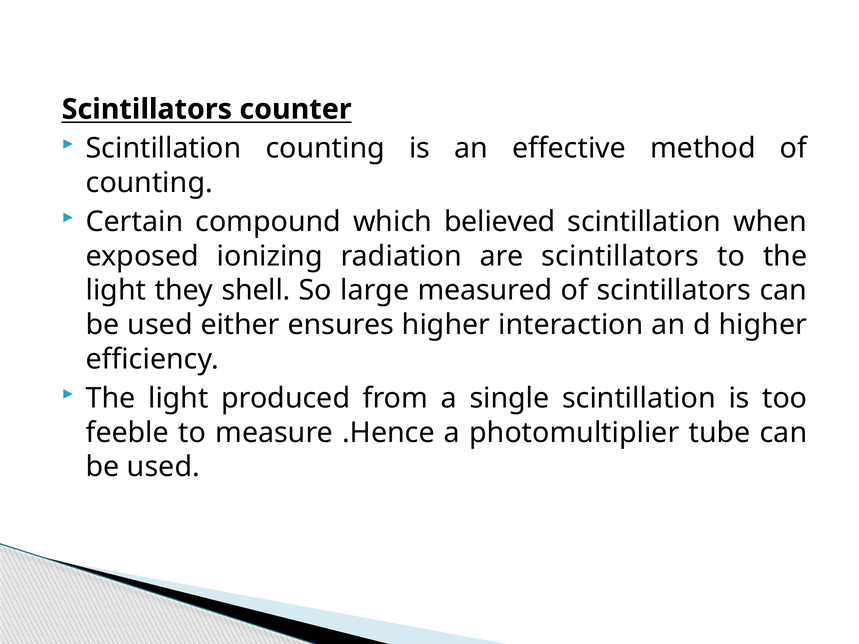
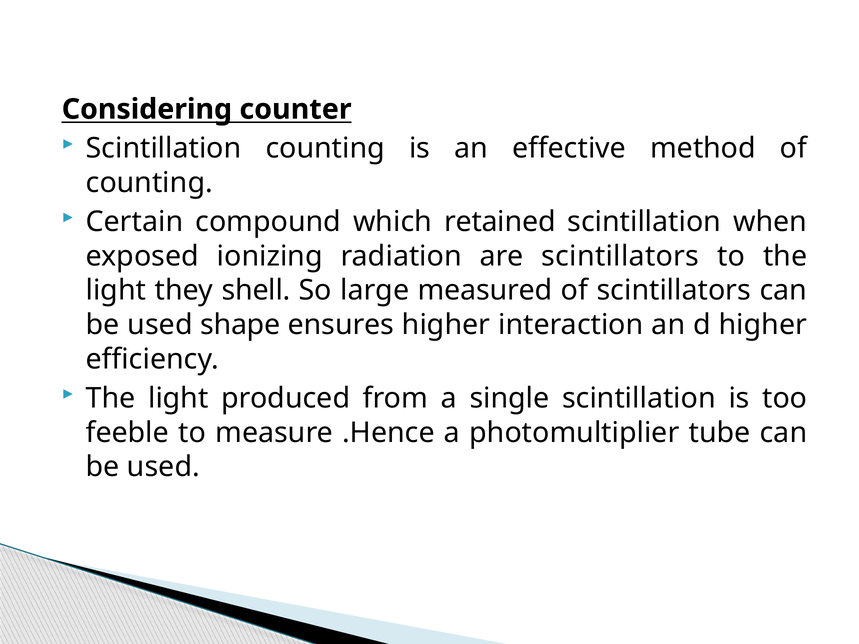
Scintillators: Scintillators -> Considering (147, 109)
believed: believed -> retained (500, 222)
either: either -> shape (240, 325)
